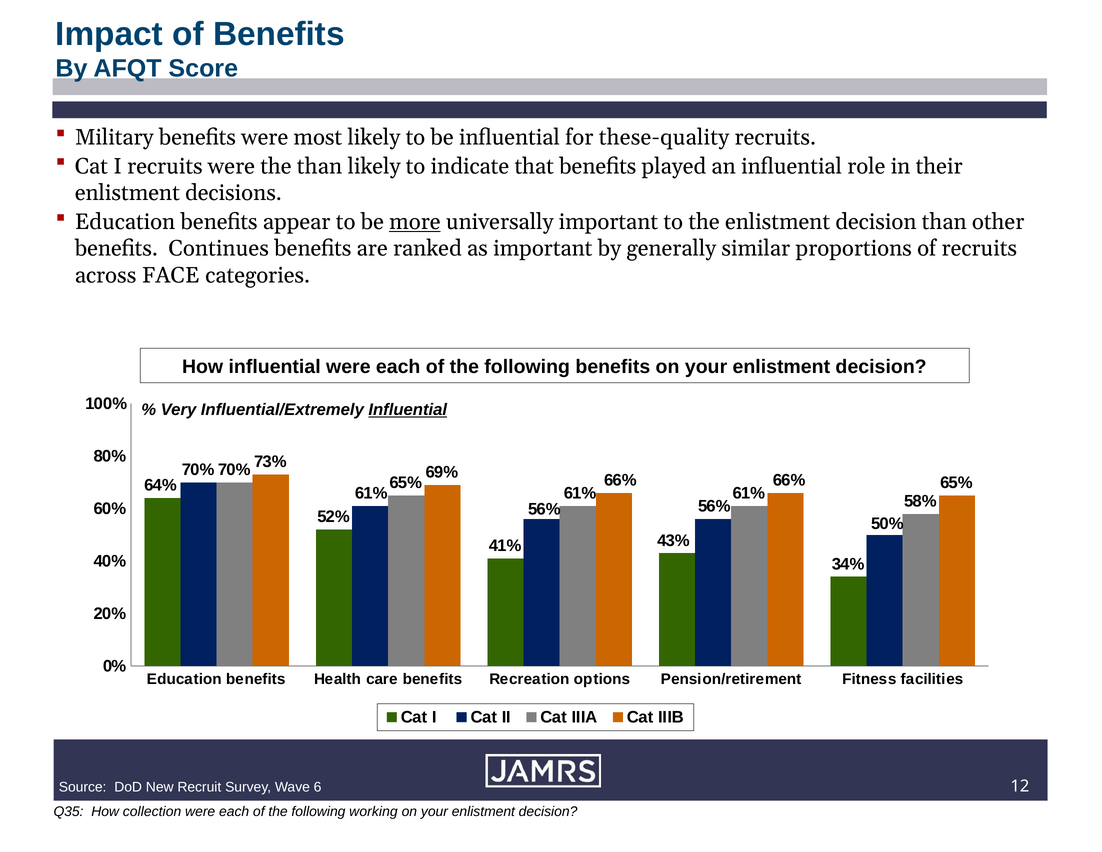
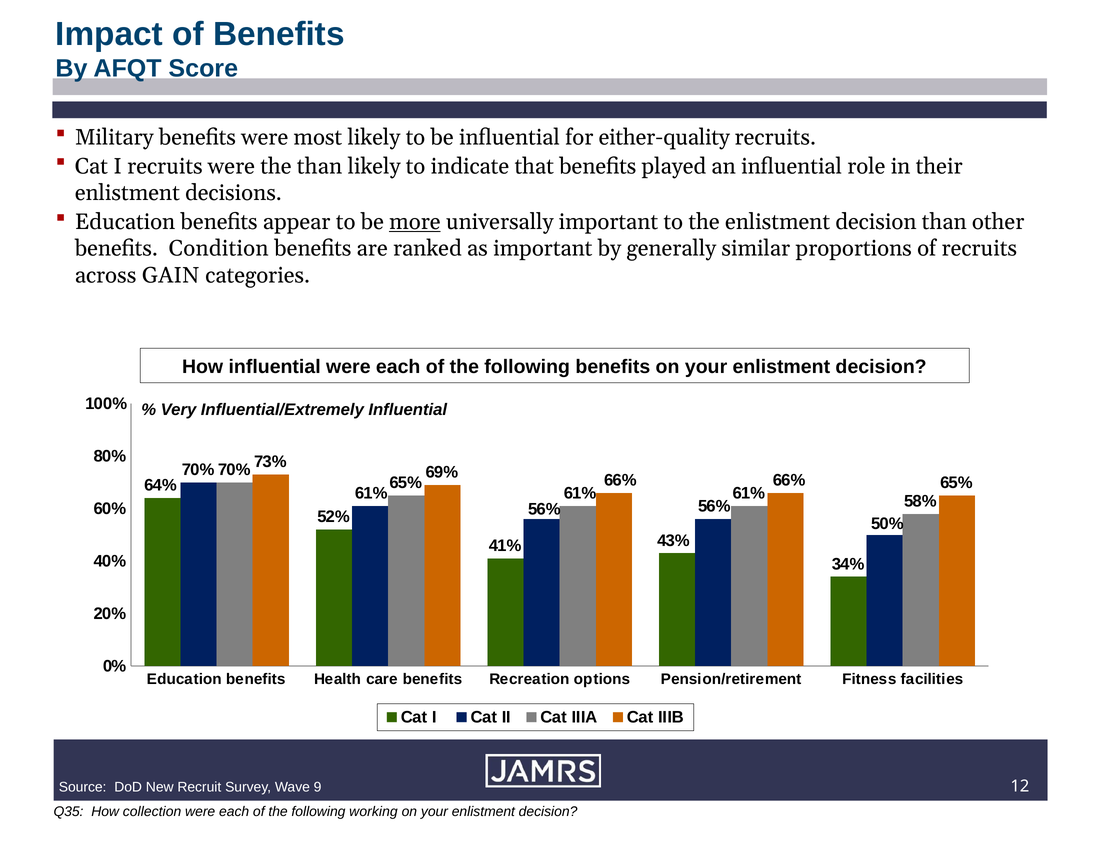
these-quality: these-quality -> either-quality (664, 137)
Continues: Continues -> Condition (219, 249)
FACE: FACE -> GAIN (171, 275)
Influential underline: present -> none (408, 410)
6: 6 -> 9 (318, 787)
